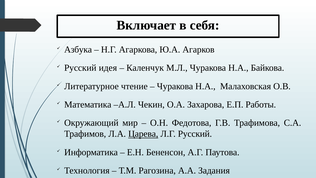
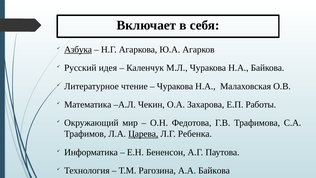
Азбука underline: none -> present (78, 49)
Л.Г Русский: Русский -> Ребенка (195, 134)
А.А Задания: Задания -> Байкова (214, 170)
